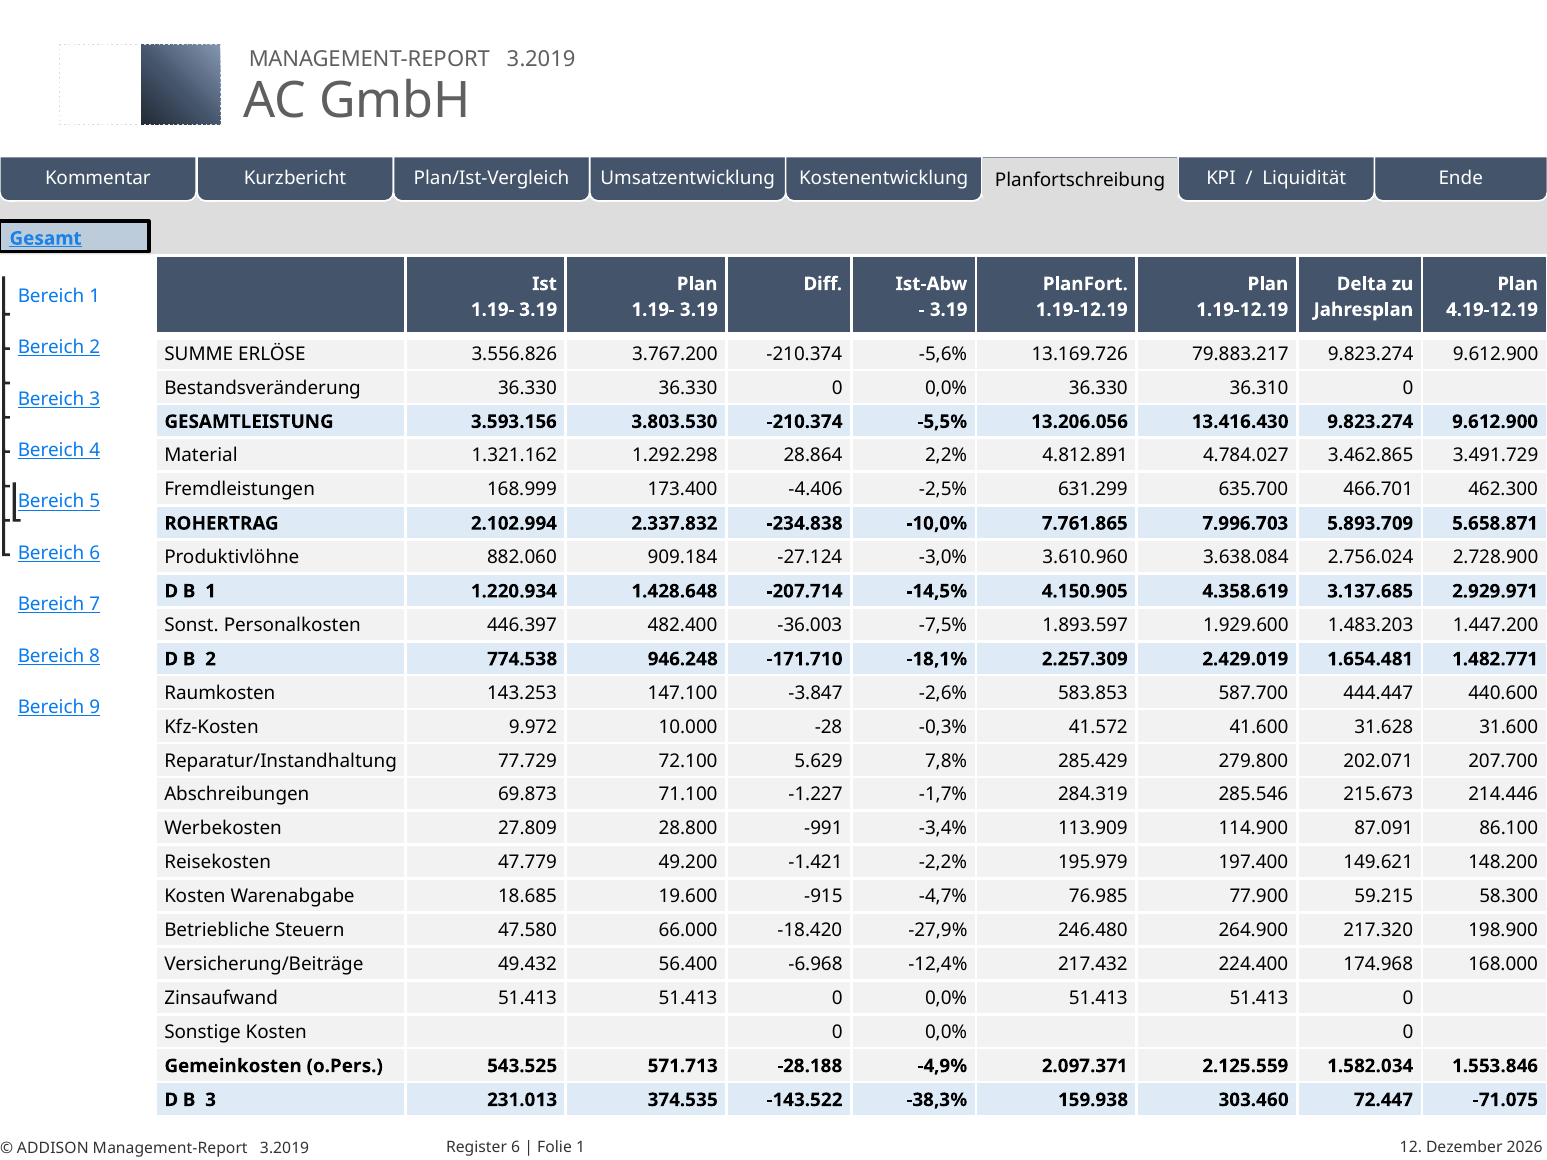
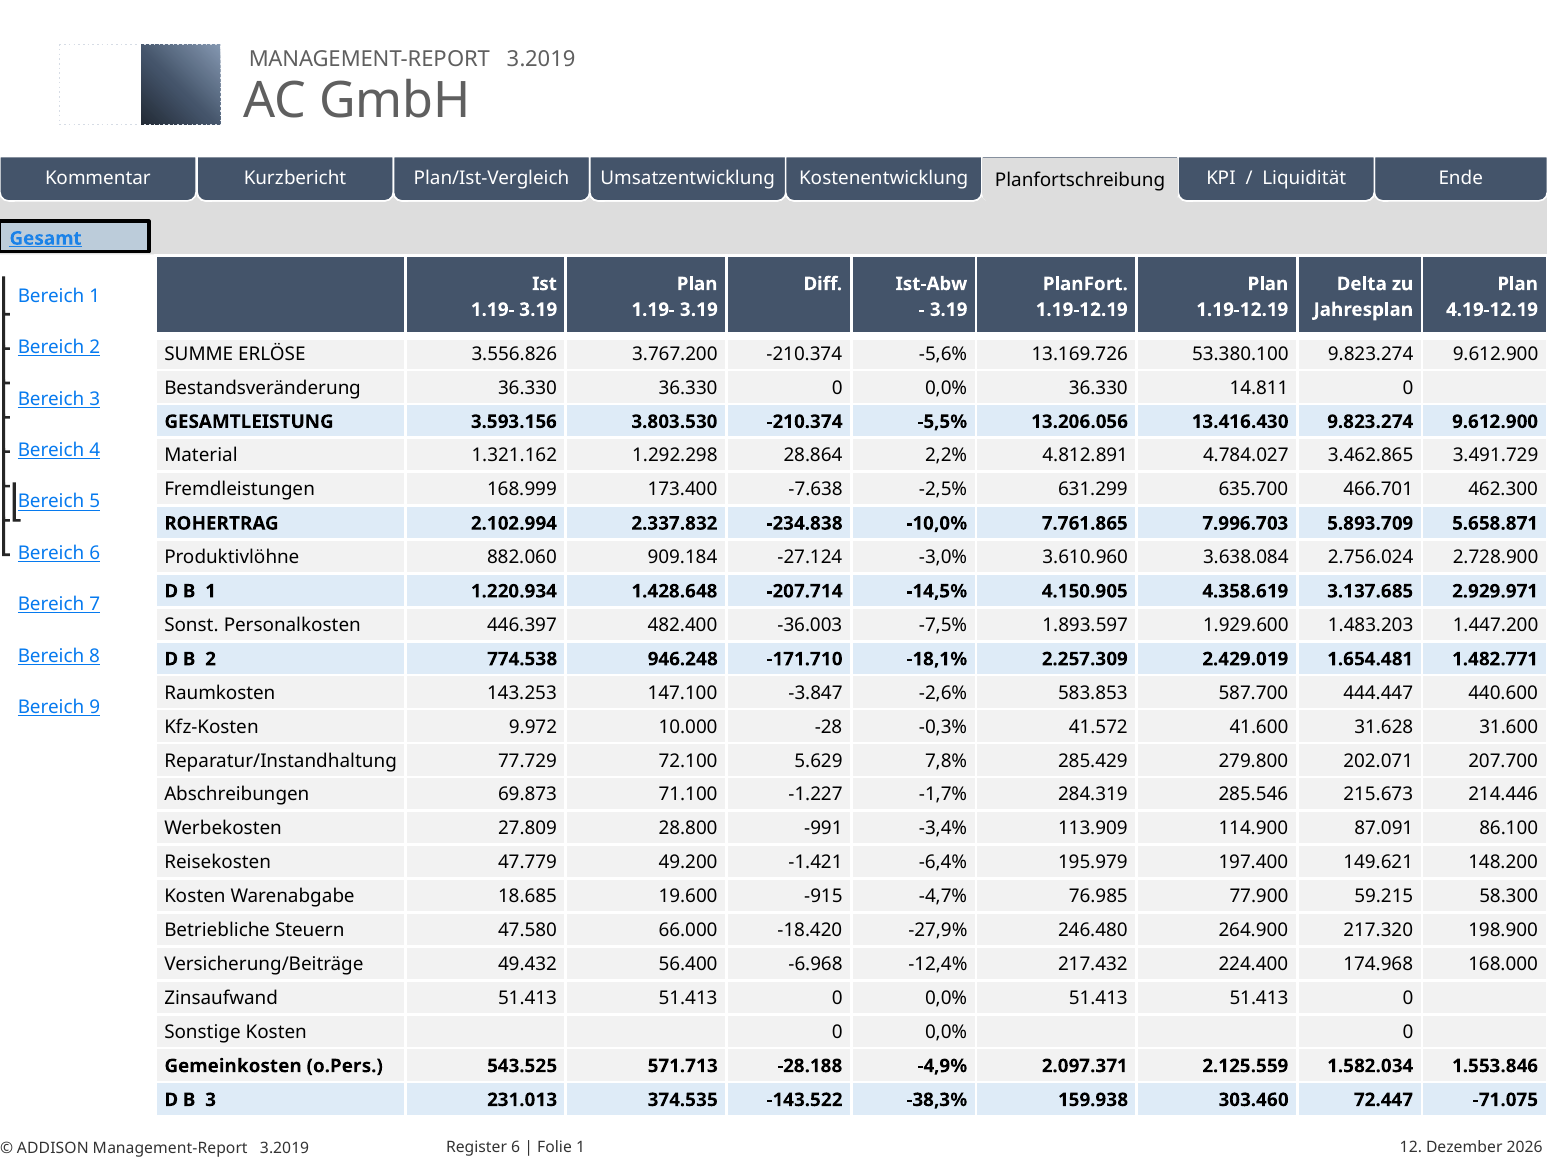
79.883.217: 79.883.217 -> 53.380.100 (1240, 354)
36.310: 36.310 -> 14.811 (1259, 388)
-4.406: -4.406 -> -7.638 (816, 489)
-2,2%: -2,2% -> -6,4% (943, 862)
